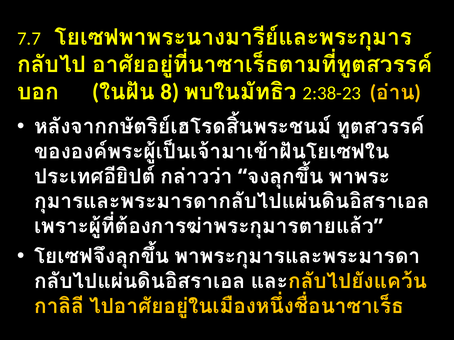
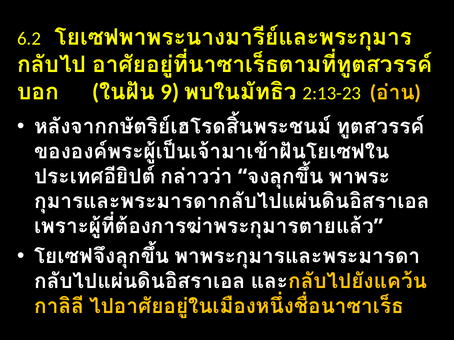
7.7: 7.7 -> 6.2 (29, 39)
8: 8 -> 9 (170, 92)
2:38-23: 2:38-23 -> 2:13-23 (332, 93)
